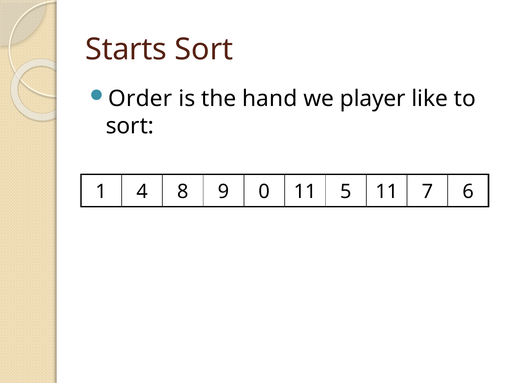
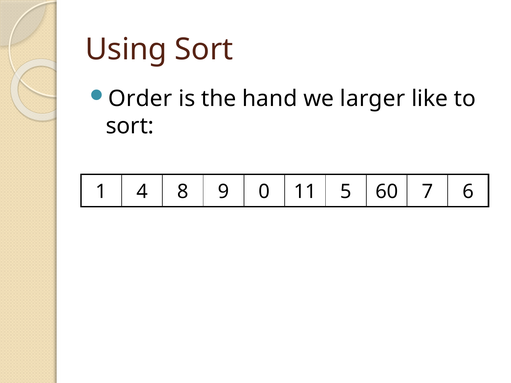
Starts: Starts -> Using (126, 49)
player: player -> larger (373, 99)
5 11: 11 -> 60 (387, 192)
